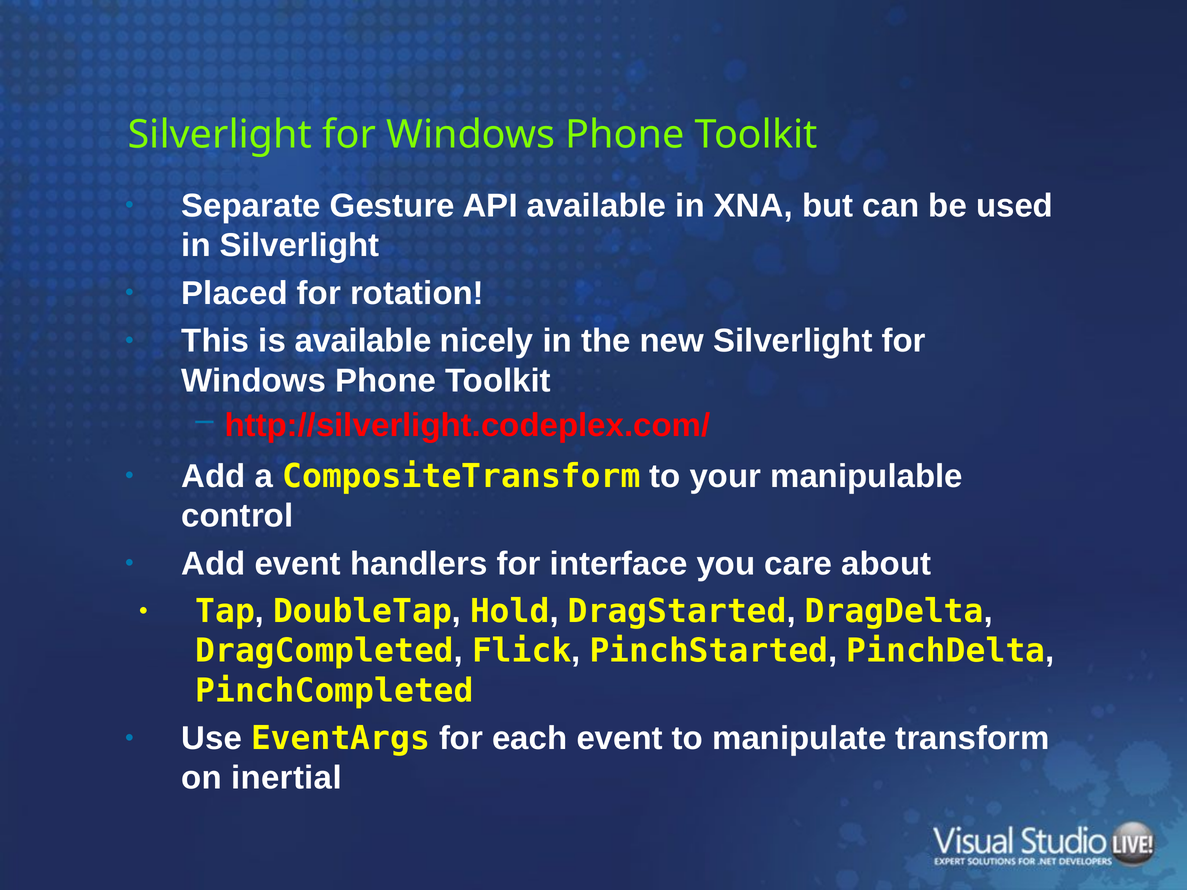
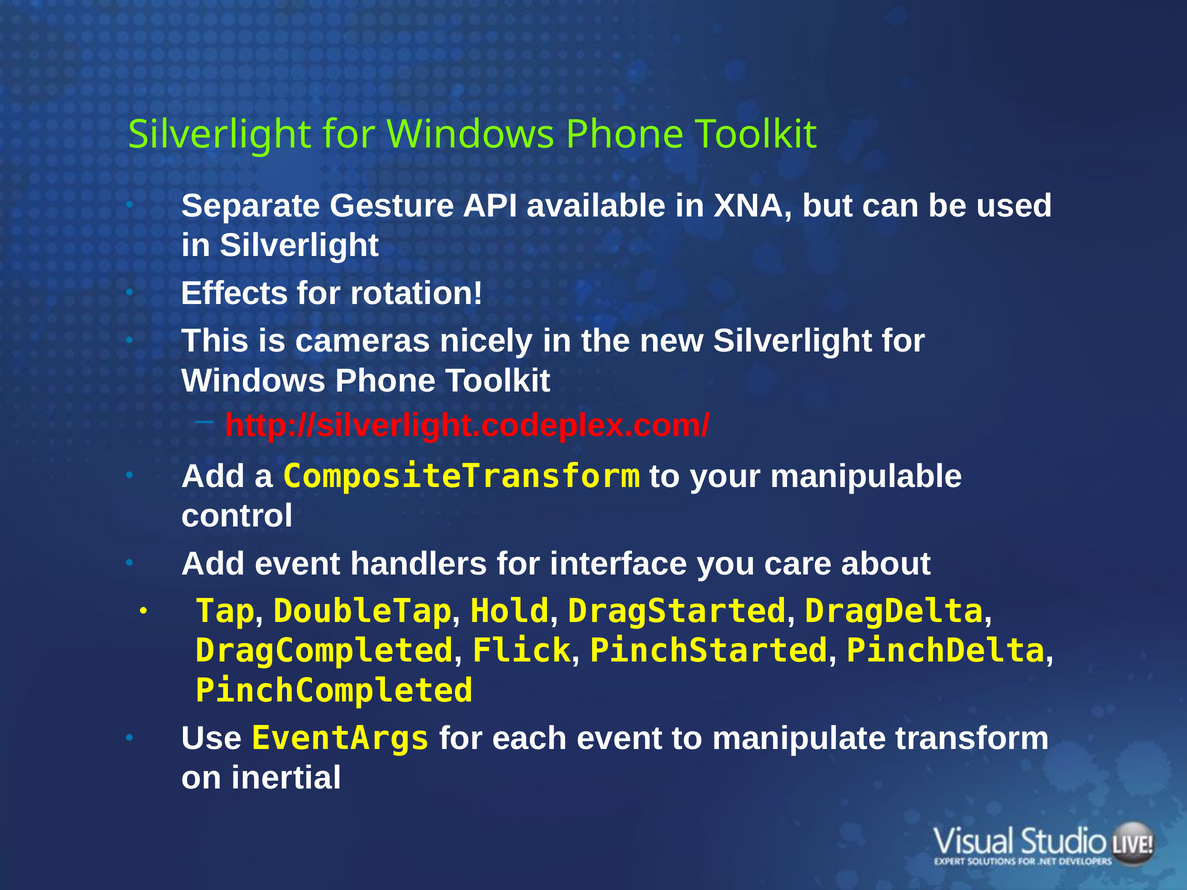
Placed: Placed -> Effects (235, 293)
is available: available -> cameras (363, 341)
